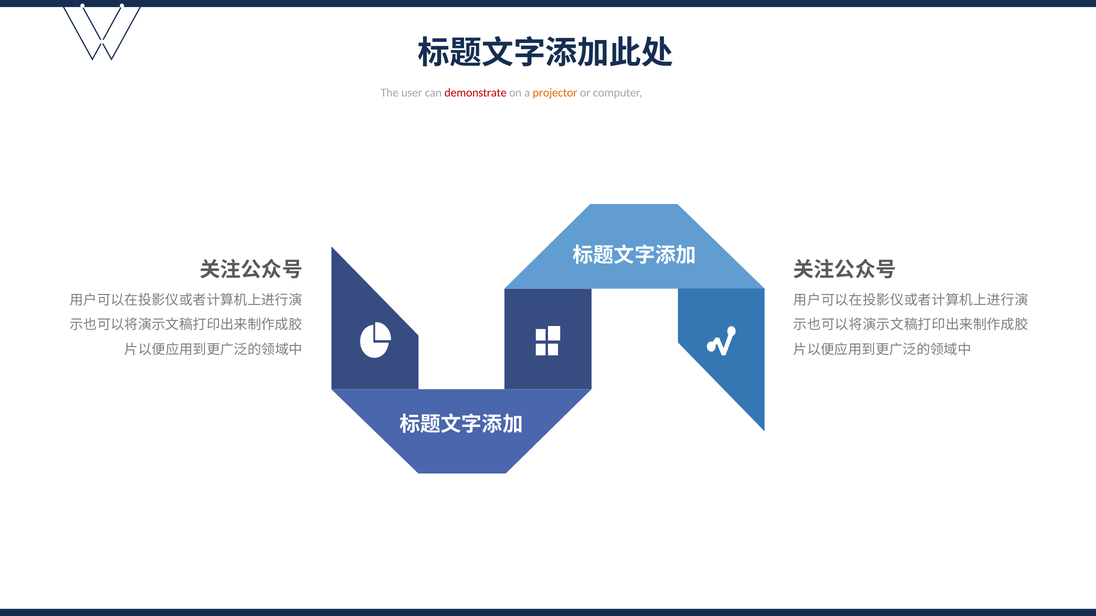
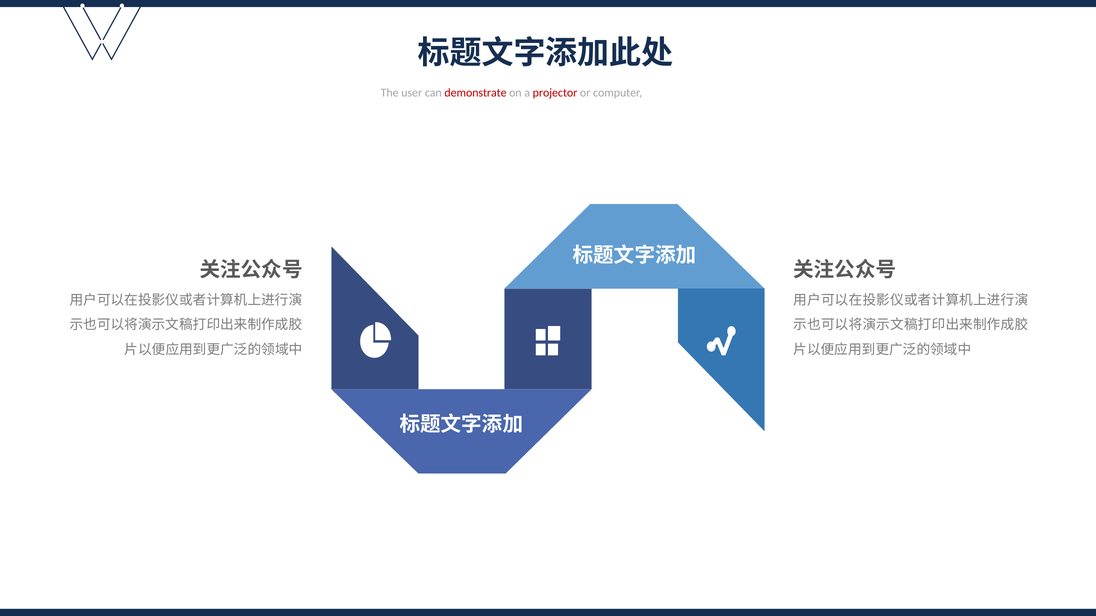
projector colour: orange -> red (555, 93)
